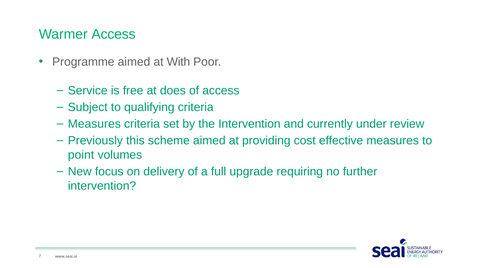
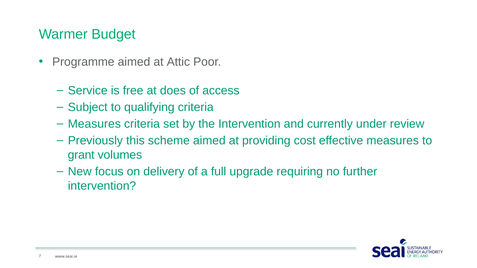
Warmer Access: Access -> Budget (113, 34)
With: With -> Attic (178, 62)
point: point -> grant (81, 155)
